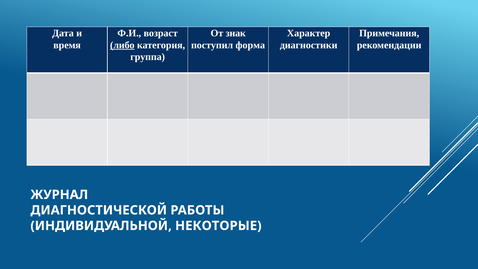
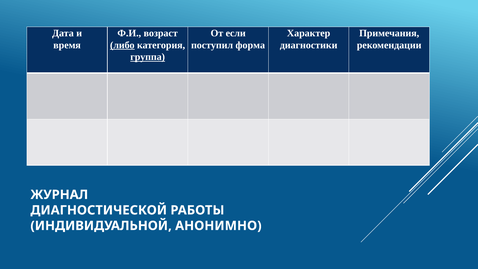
знак: знак -> если (236, 33)
группа underline: none -> present (148, 57)
НЕКОТОРЫЕ: НЕКОТОРЫЕ -> АНОНИМНО (218, 226)
